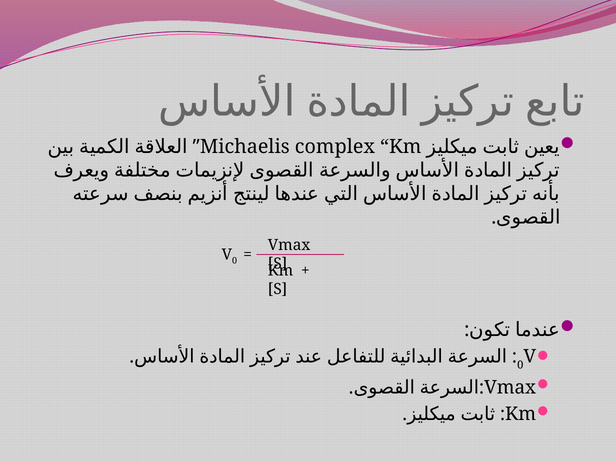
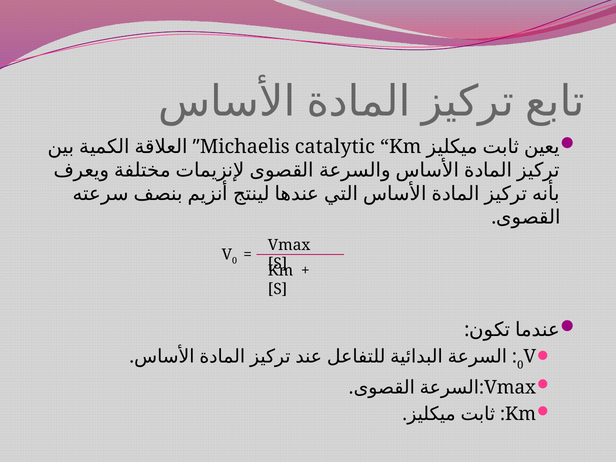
complex: complex -> catalytic (335, 147)
